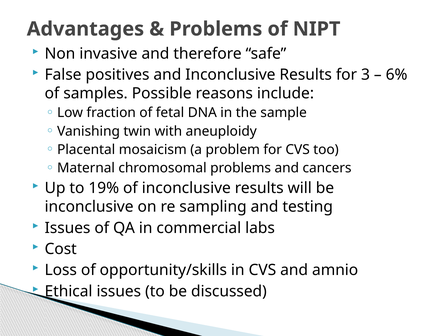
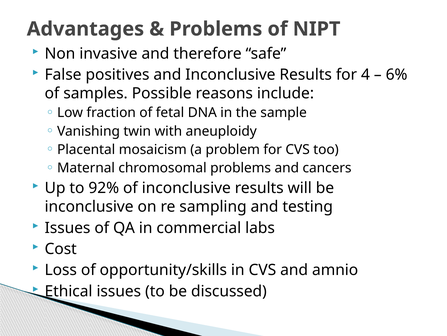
3: 3 -> 4 (365, 75)
19%: 19% -> 92% (104, 188)
